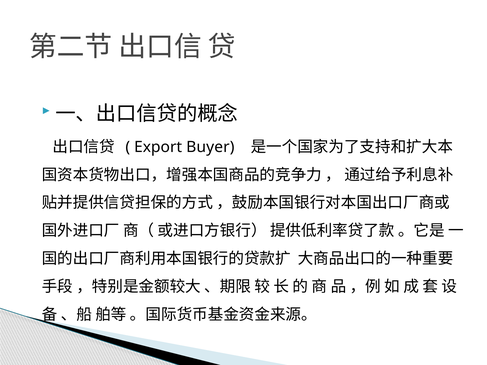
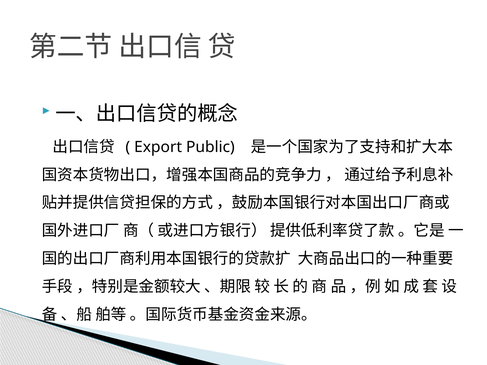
Buyer: Buyer -> Public (210, 147)
